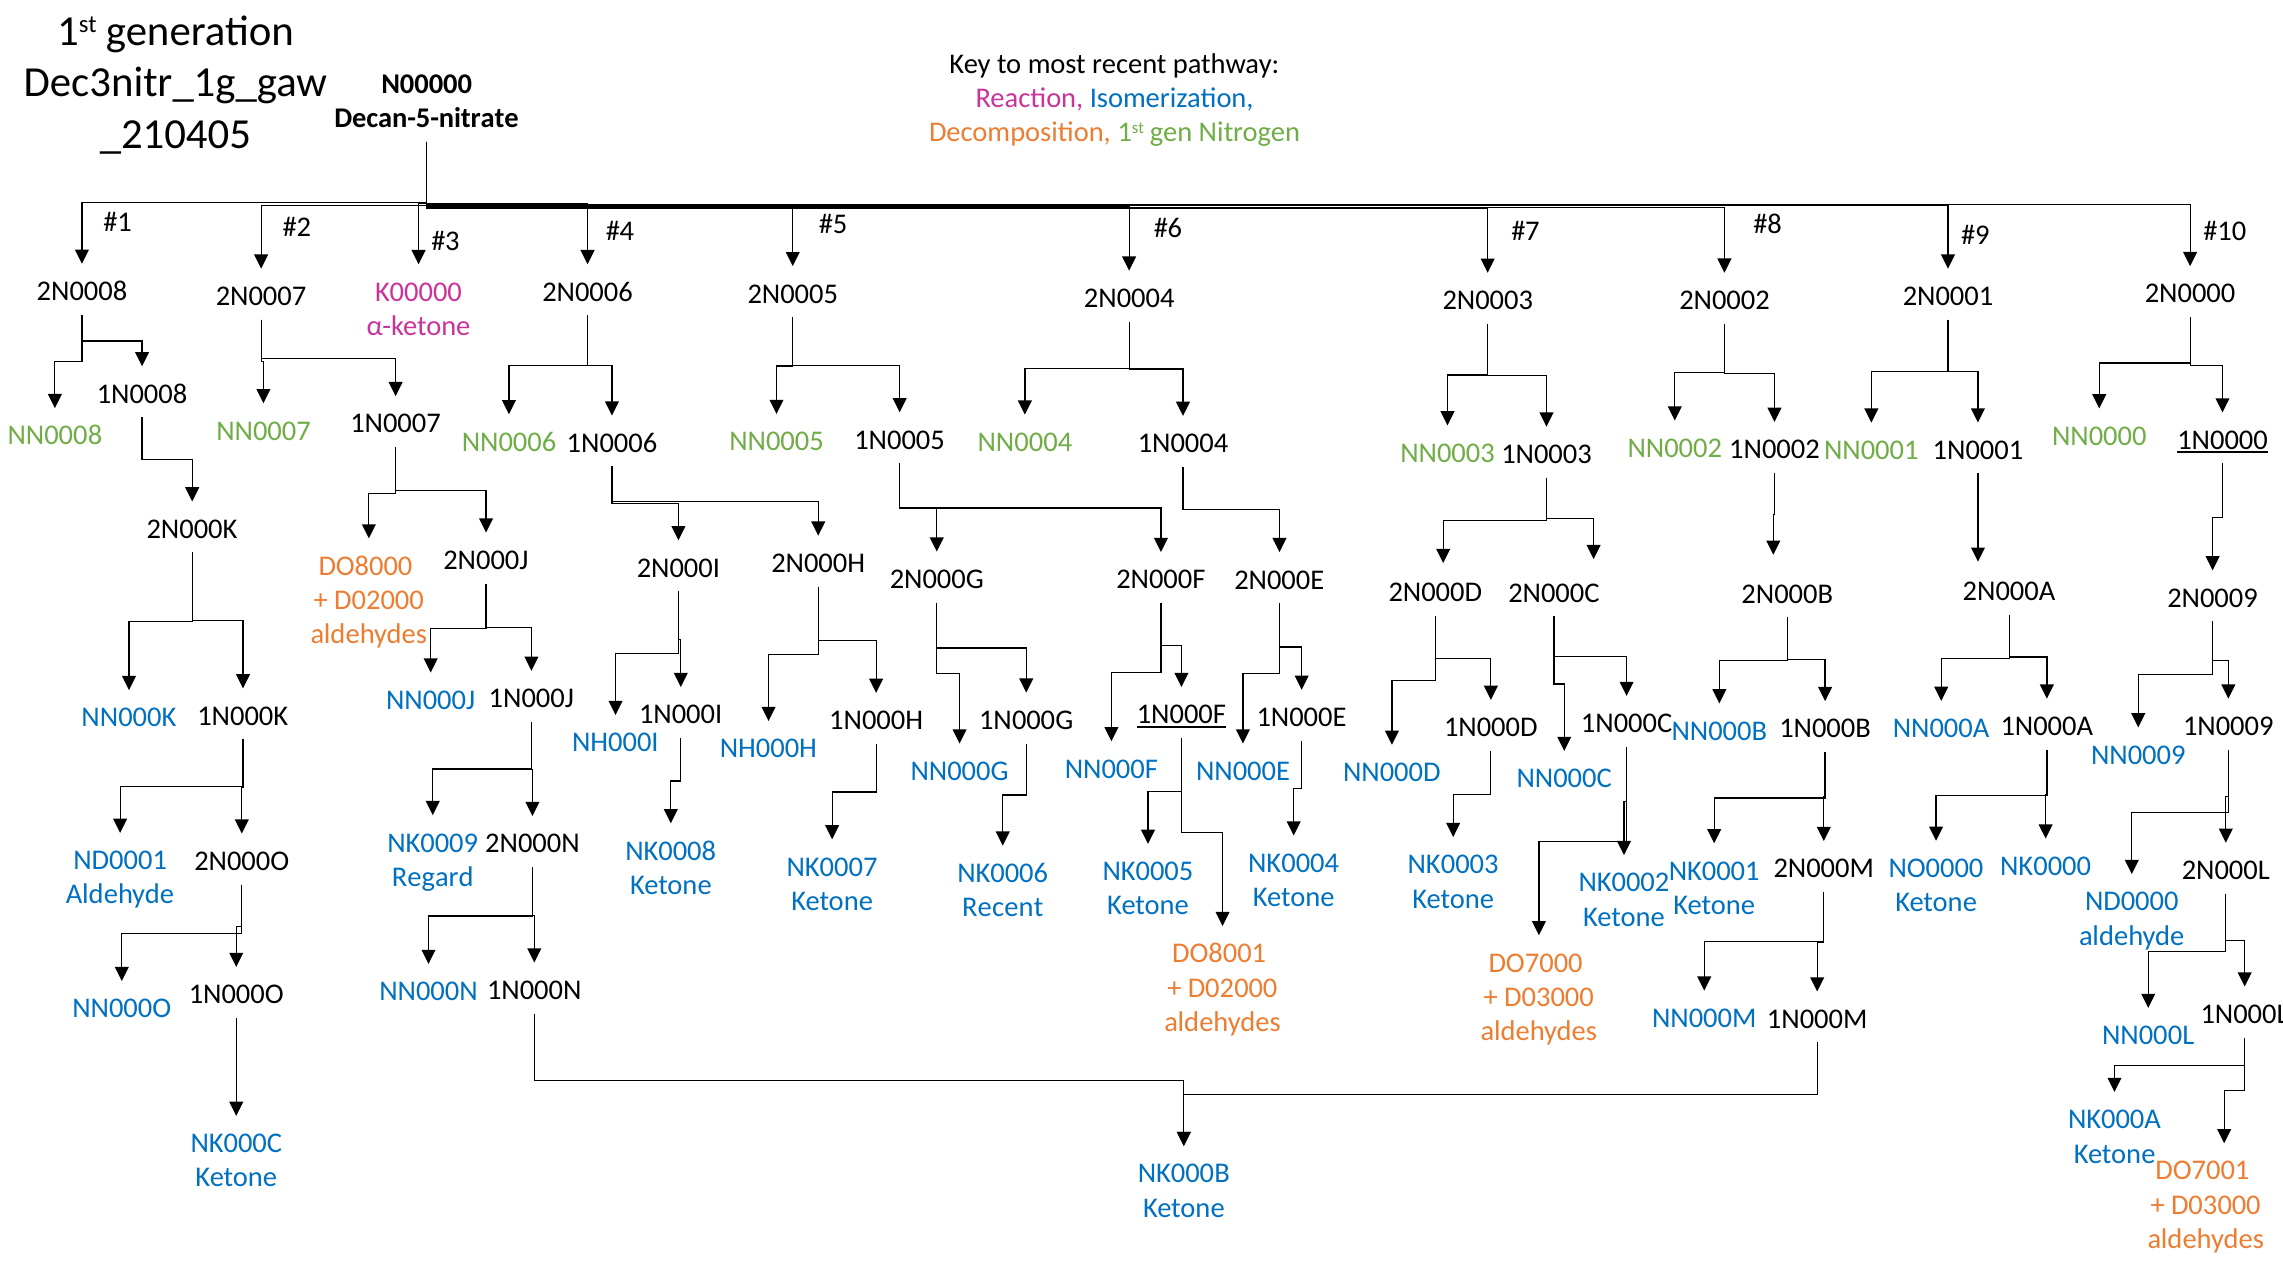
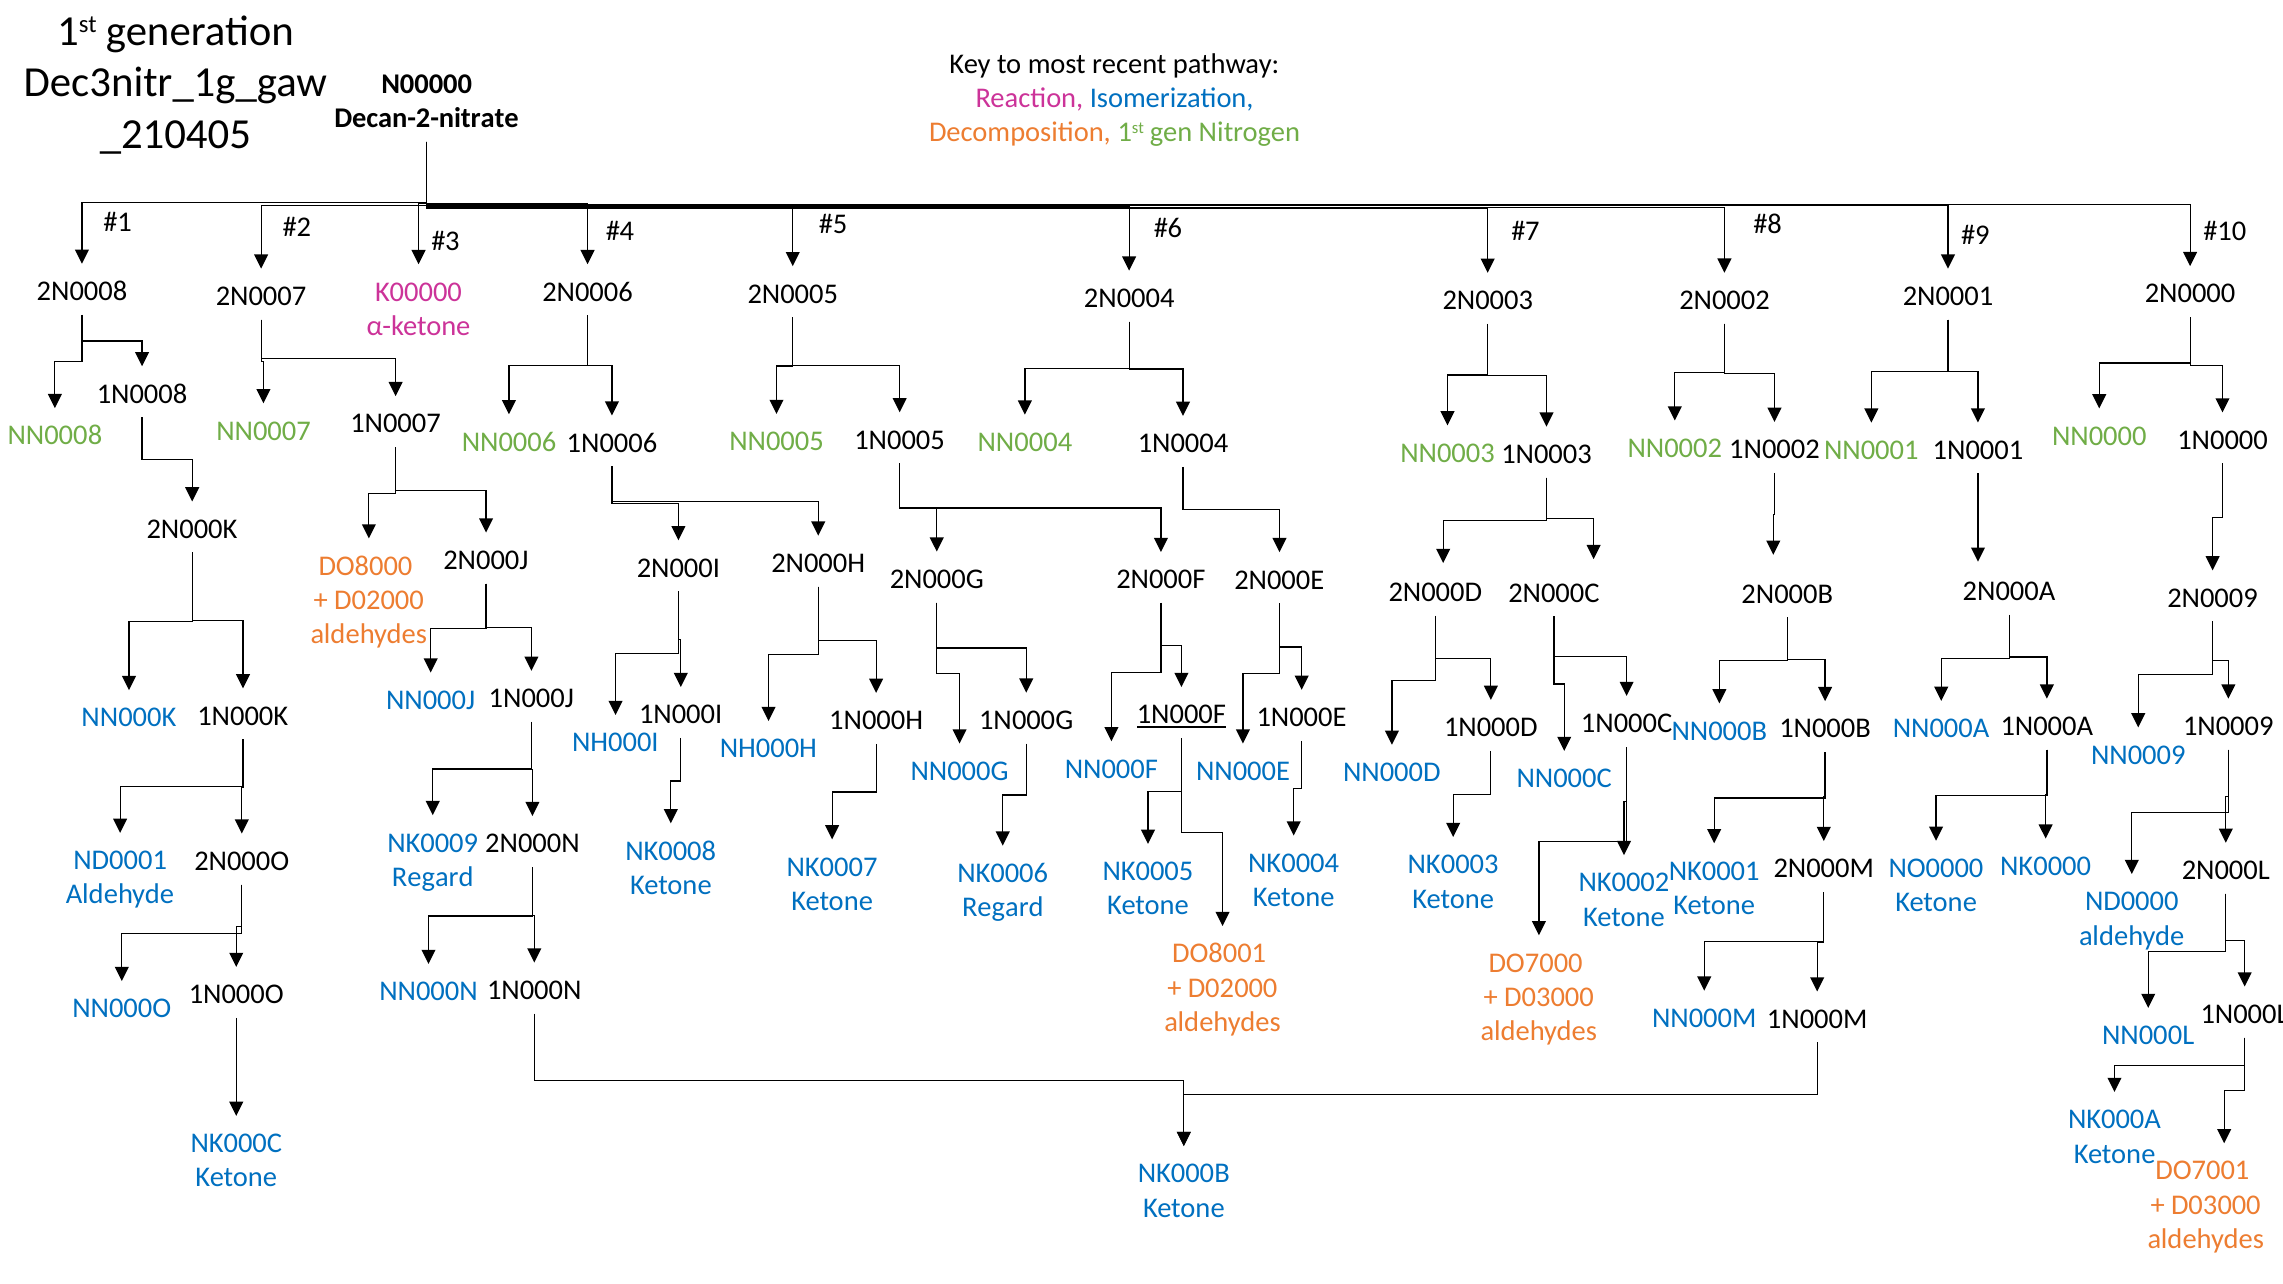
Decan-5-nitrate: Decan-5-nitrate -> Decan-2-nitrate (427, 118)
1N0000 underline: present -> none (2223, 440)
Recent: Recent -> Regard (1003, 907)
